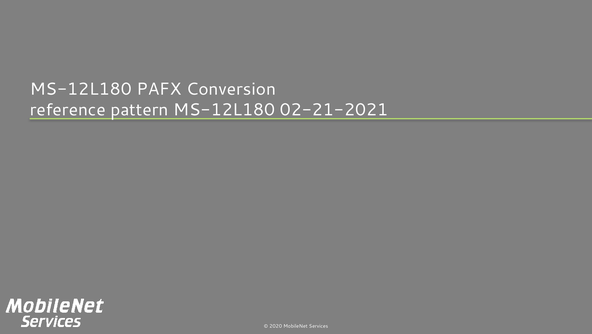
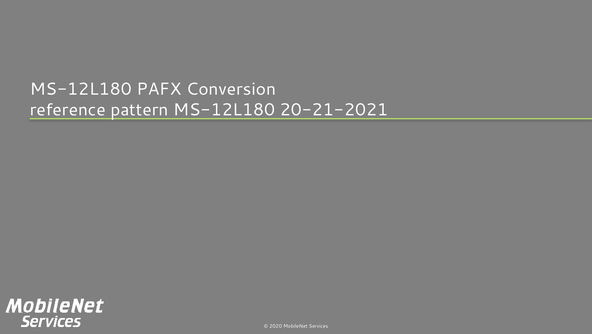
02-21-2021: 02-21-2021 -> 20-21-2021 (334, 110)
